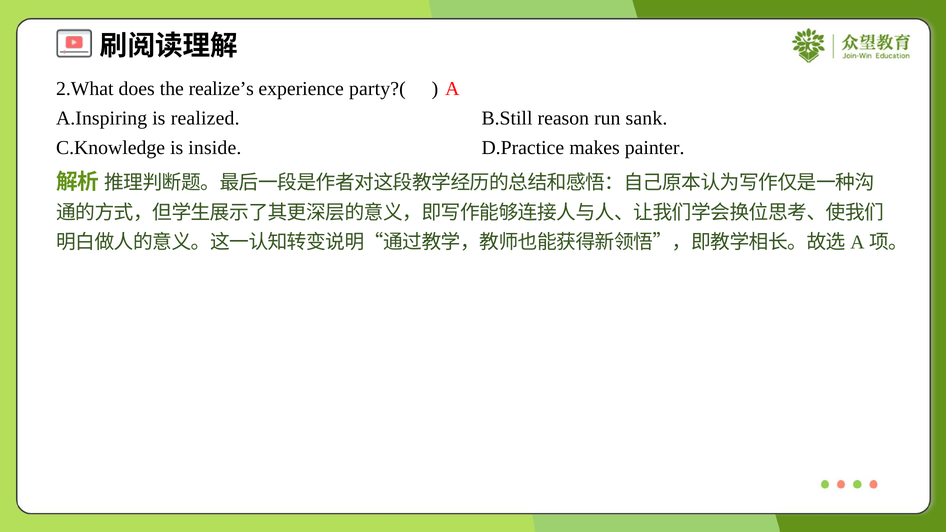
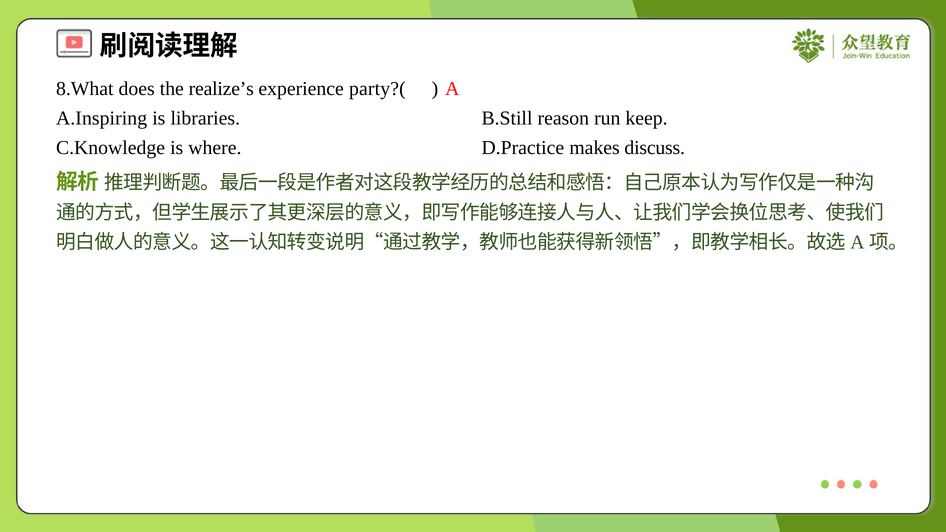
2.What: 2.What -> 8.What (85, 89)
realized: realized -> libraries (205, 118)
sank: sank -> keep (647, 118)
inside: inside -> where (215, 148)
painter: painter -> discuss (655, 148)
